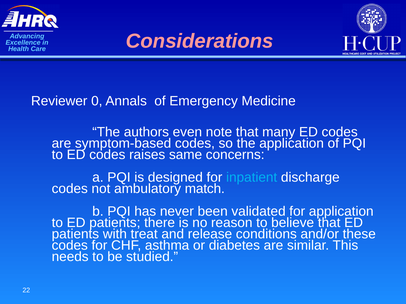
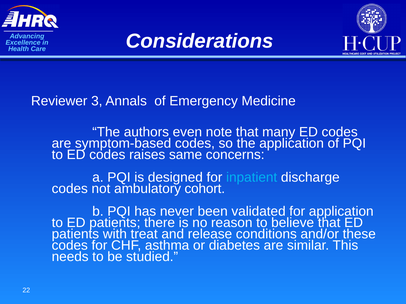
Considerations colour: pink -> white (200, 41)
0: 0 -> 3 (97, 101)
match: match -> cohort (205, 189)
